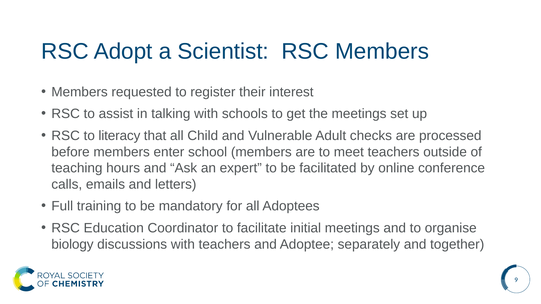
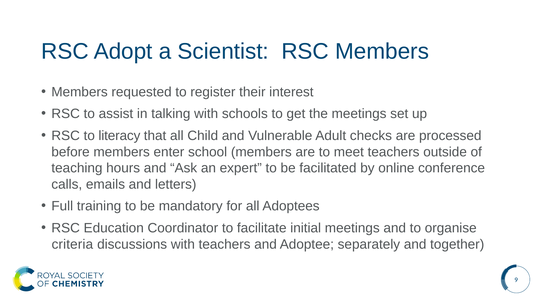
biology: biology -> criteria (72, 244)
